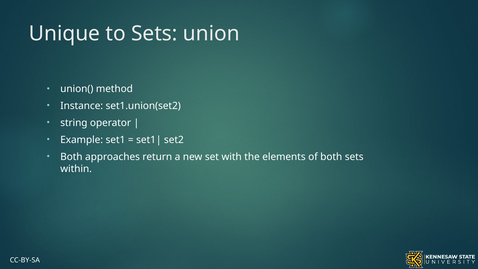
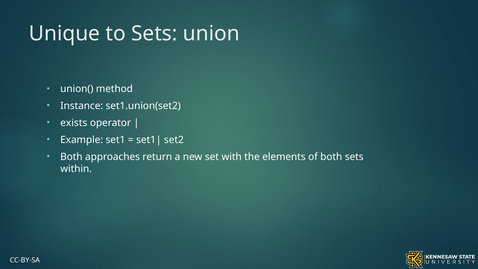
string: string -> exists (74, 123)
